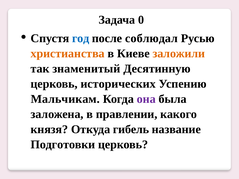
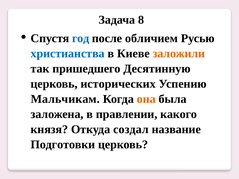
0: 0 -> 8 (141, 20)
соблюдал: соблюдал -> обличием (152, 38)
христианства colour: orange -> blue (68, 54)
знаменитый: знаменитый -> пришедшего (86, 69)
она colour: purple -> orange (146, 99)
гибель: гибель -> создал (131, 130)
